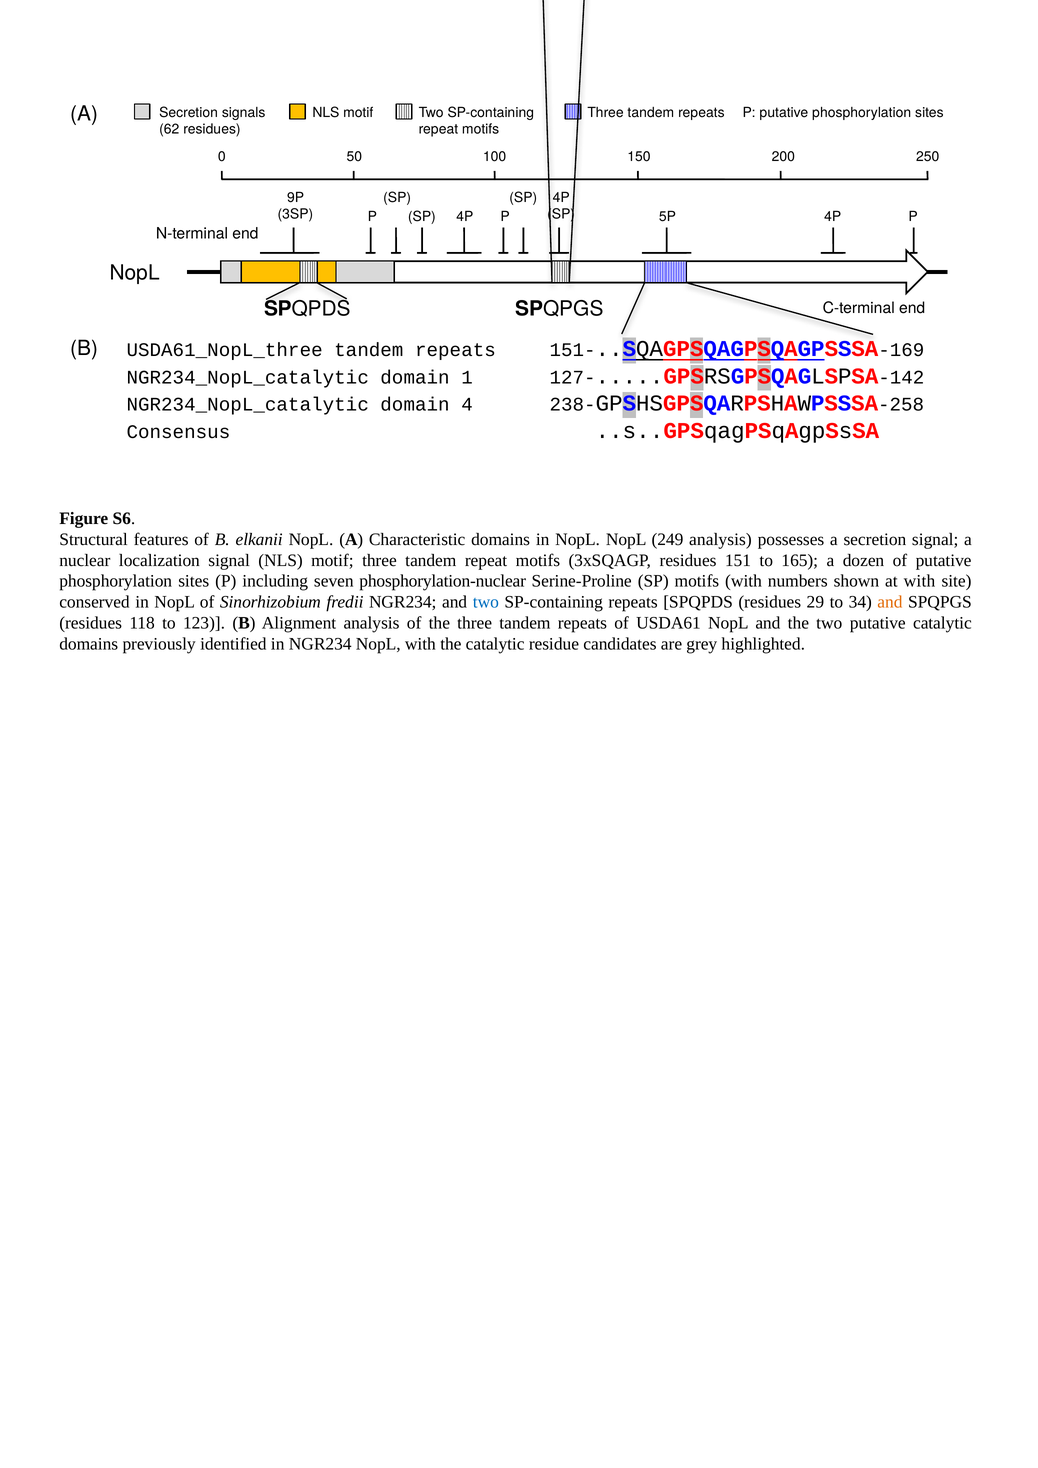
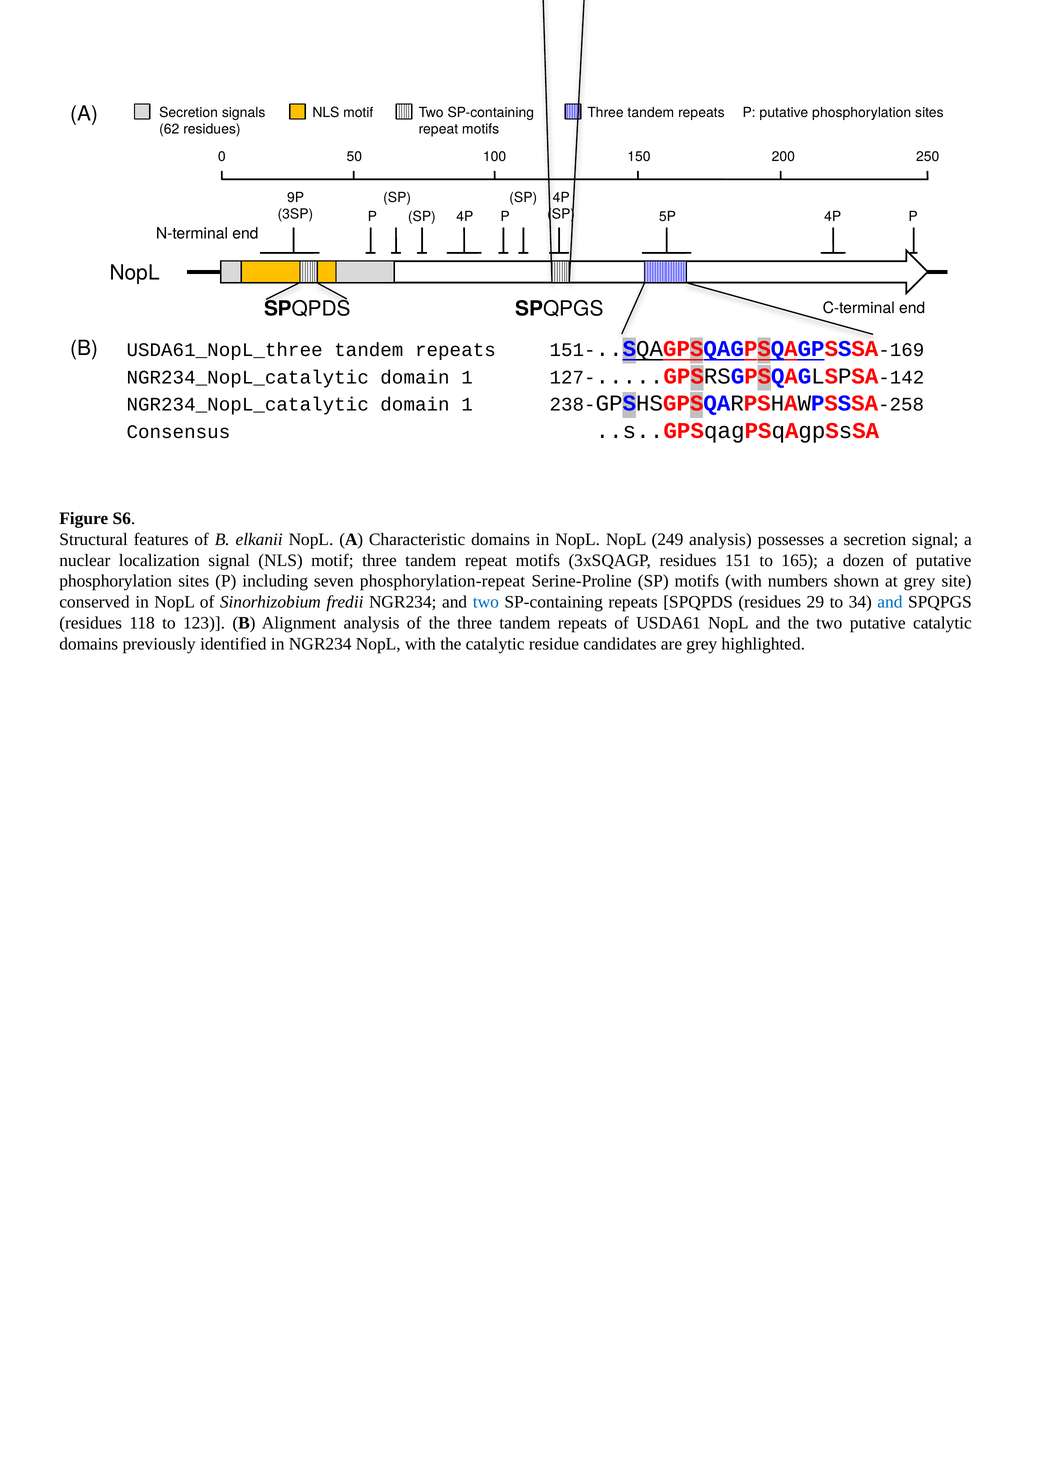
4: 4 -> 1 (467, 405)
phosphorylation-nuclear: phosphorylation-nuclear -> phosphorylation-repeat (442, 581)
at with: with -> grey (919, 581)
and colour: orange -> blue (890, 602)
